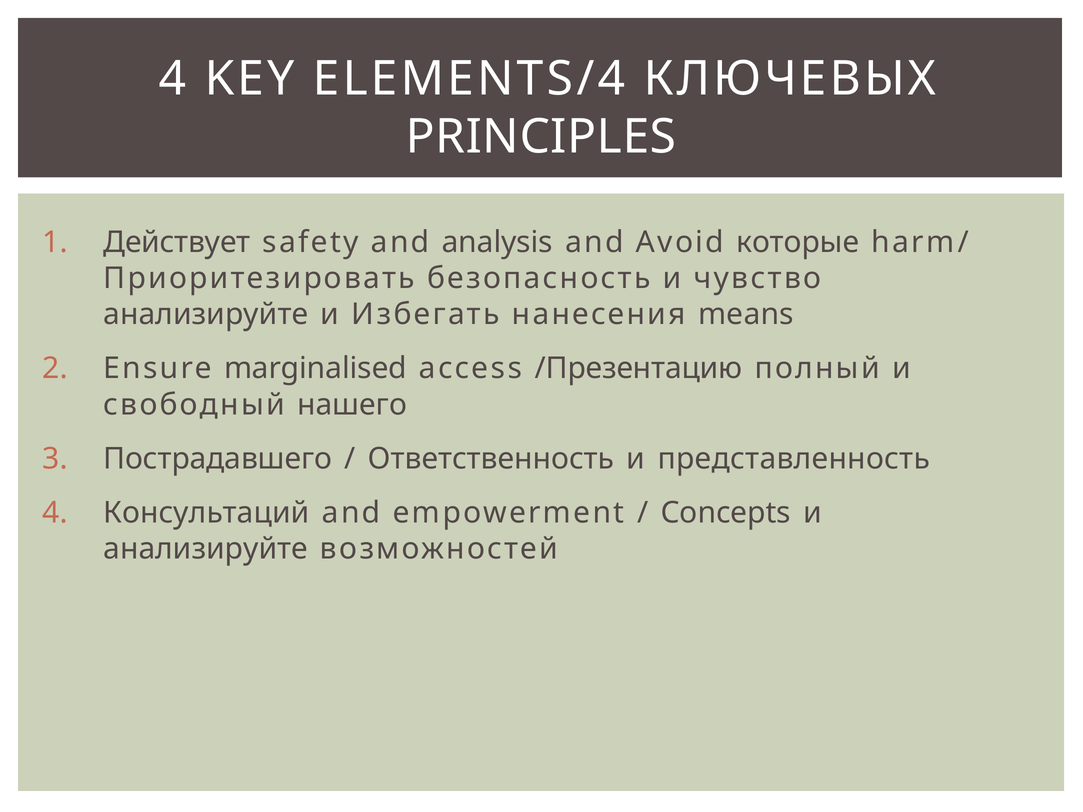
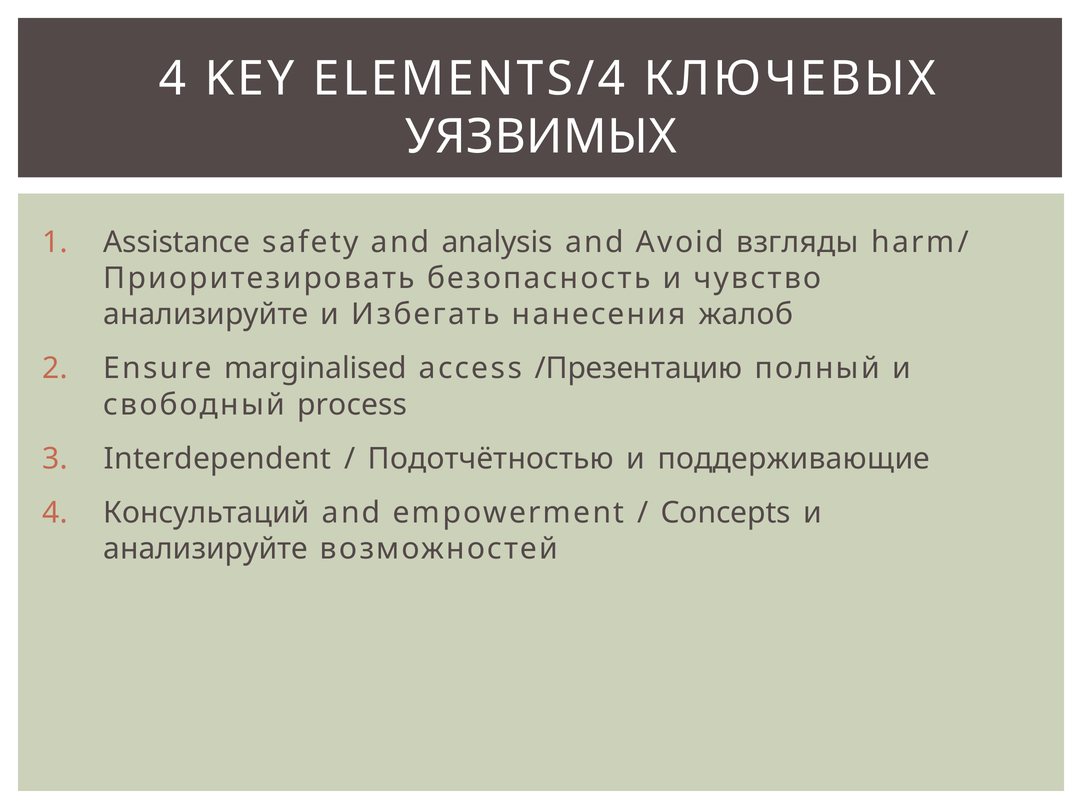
PRINCIPLES: PRINCIPLES -> УЯЗВИМЫХ (541, 137)
Действует: Действует -> Assistance (177, 242)
которые: которые -> взгляды (798, 242)
means: means -> жалоб (746, 314)
нашего: нашего -> process (352, 405)
Пострадавшего: Пострадавшего -> Interdependent (217, 459)
Ответственность: Ответственность -> Подотчётностью (491, 459)
представленность: представленность -> поддерживающие (794, 459)
